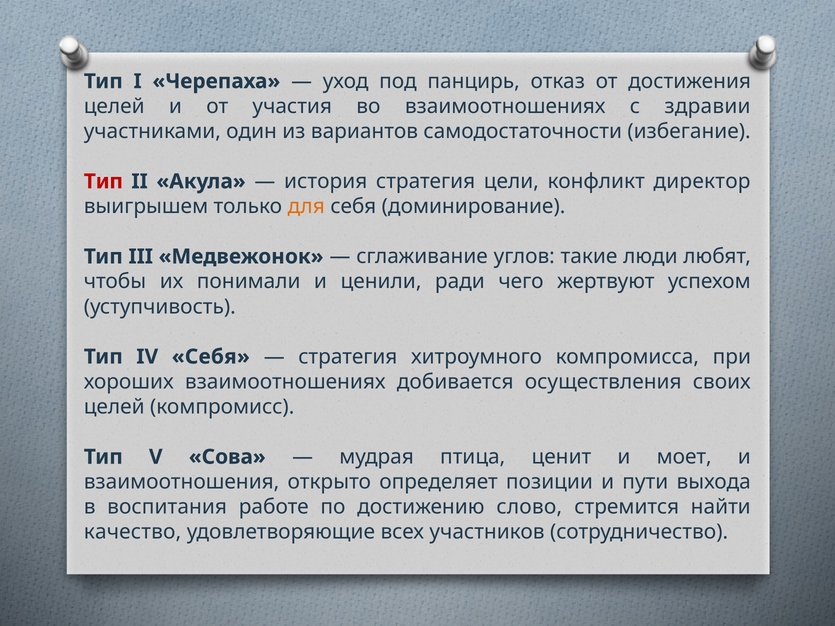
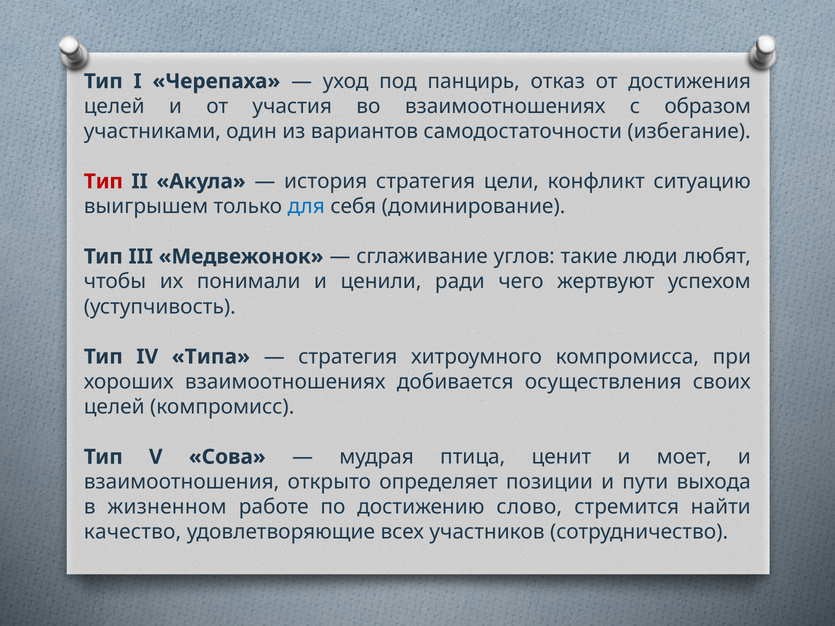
здравии: здравии -> образом (708, 106)
директор: директор -> ситуацию (702, 182)
для colour: orange -> blue (306, 207)
IV Себя: Себя -> Типа (211, 357)
воспитания: воспитания -> жизненном (167, 507)
